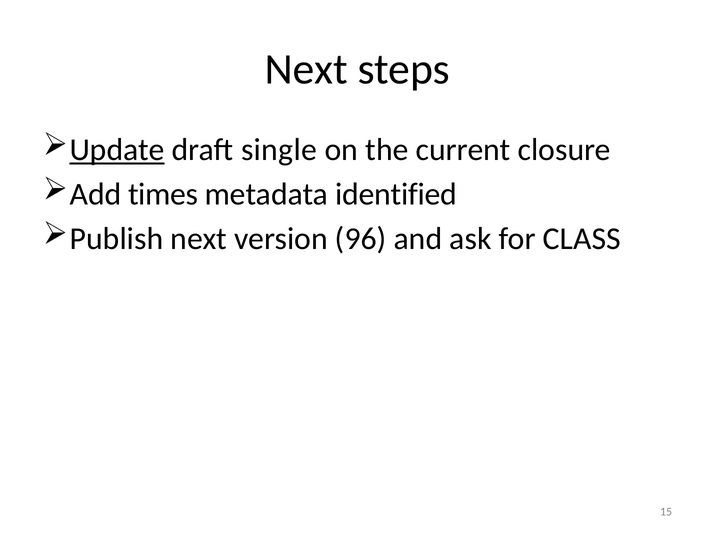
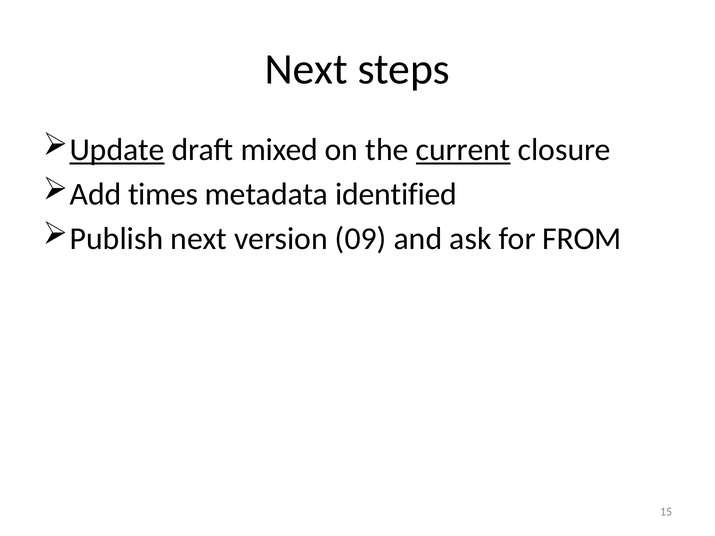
single: single -> mixed (279, 150)
current underline: none -> present (463, 150)
96: 96 -> 09 (361, 239)
CLASS: CLASS -> FROM (582, 239)
